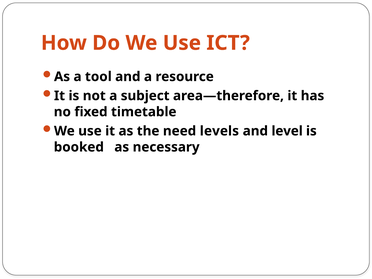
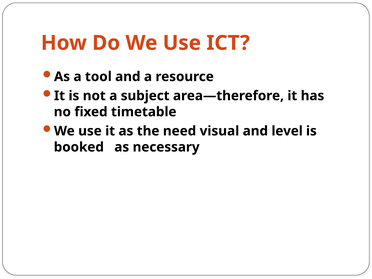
levels: levels -> visual (219, 131)
